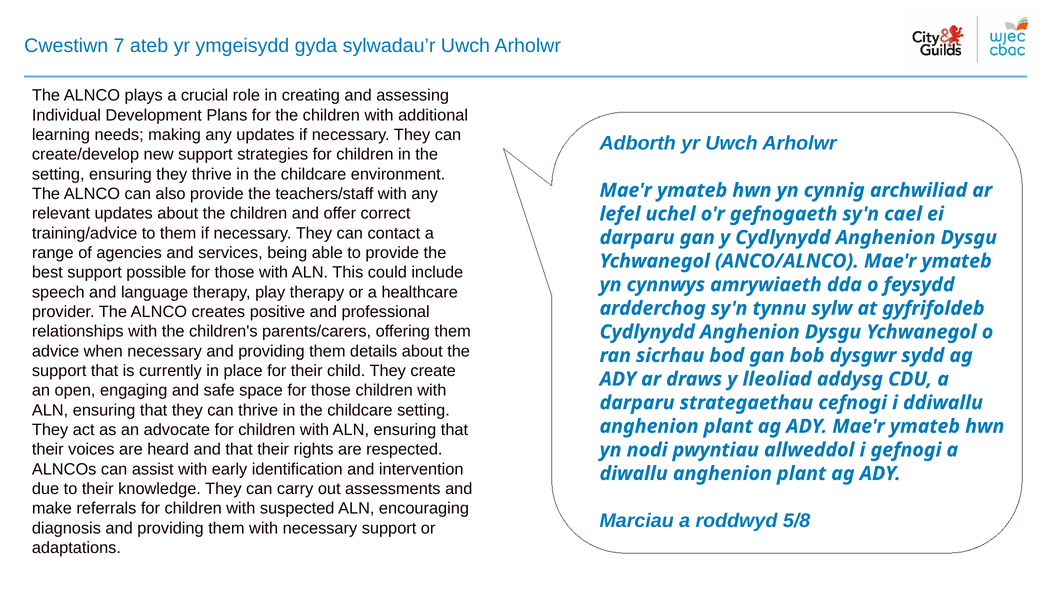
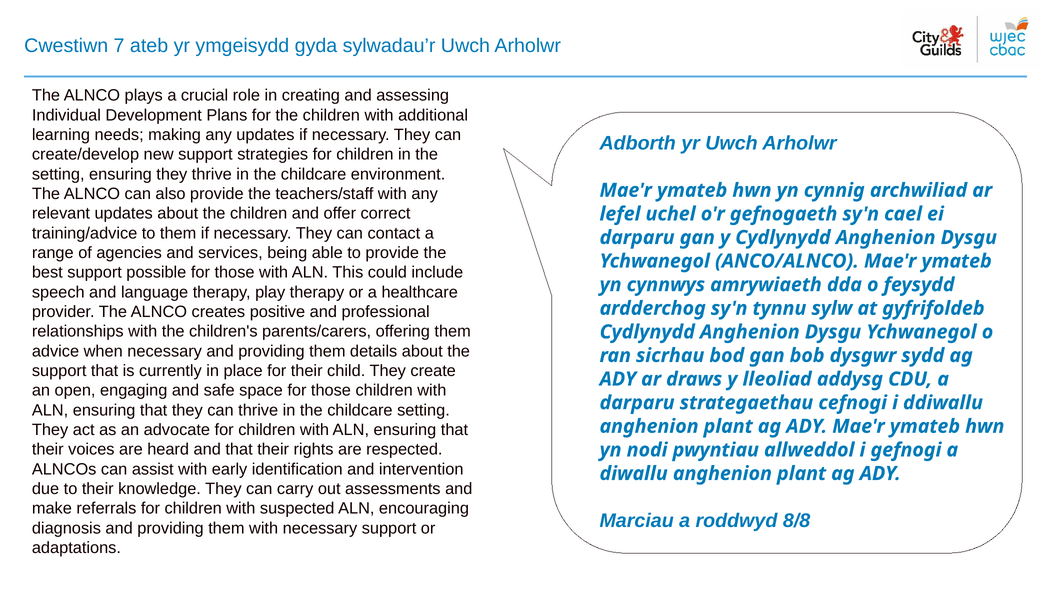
5/8: 5/8 -> 8/8 (797, 520)
